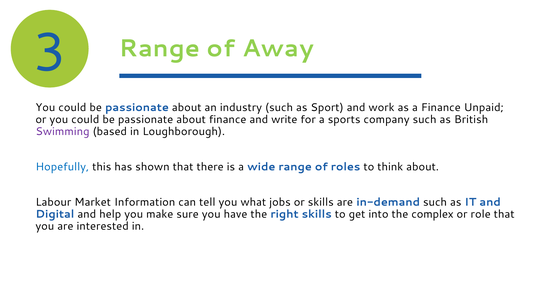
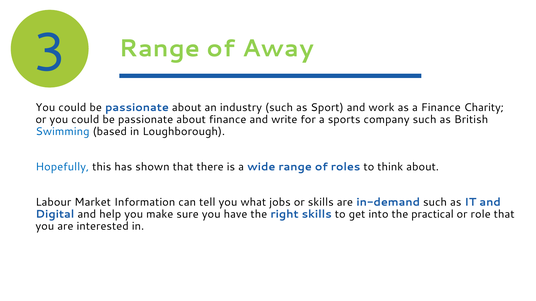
Unpaid: Unpaid -> Charity (484, 108)
Swimming colour: purple -> blue (62, 132)
complex: complex -> practical (433, 214)
